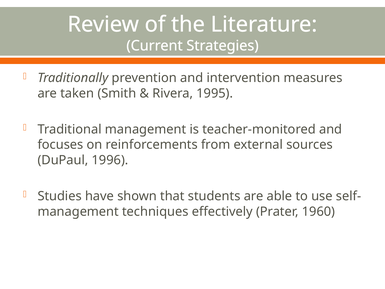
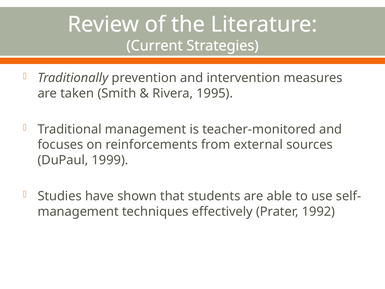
1996: 1996 -> 1999 (110, 160)
1960: 1960 -> 1992 (318, 211)
